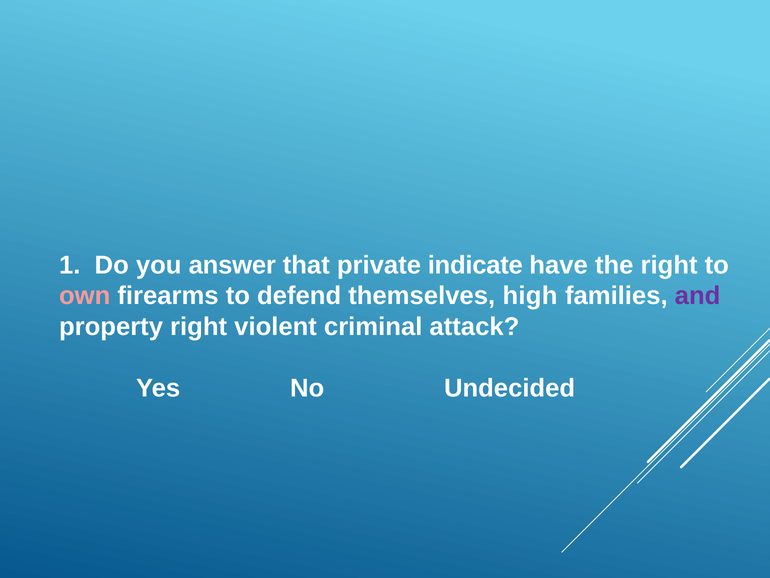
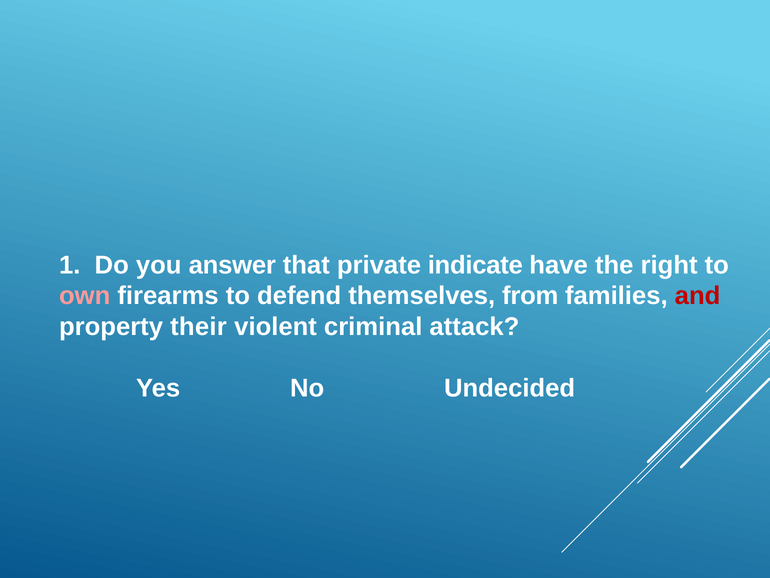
high: high -> from (530, 296)
and colour: purple -> red (698, 296)
property right: right -> their (198, 326)
